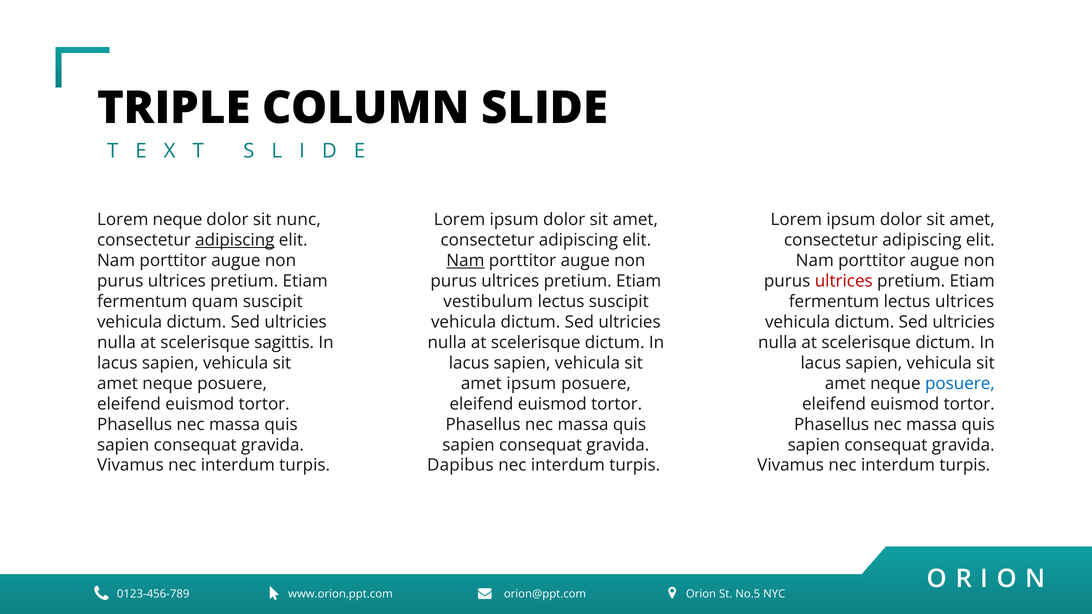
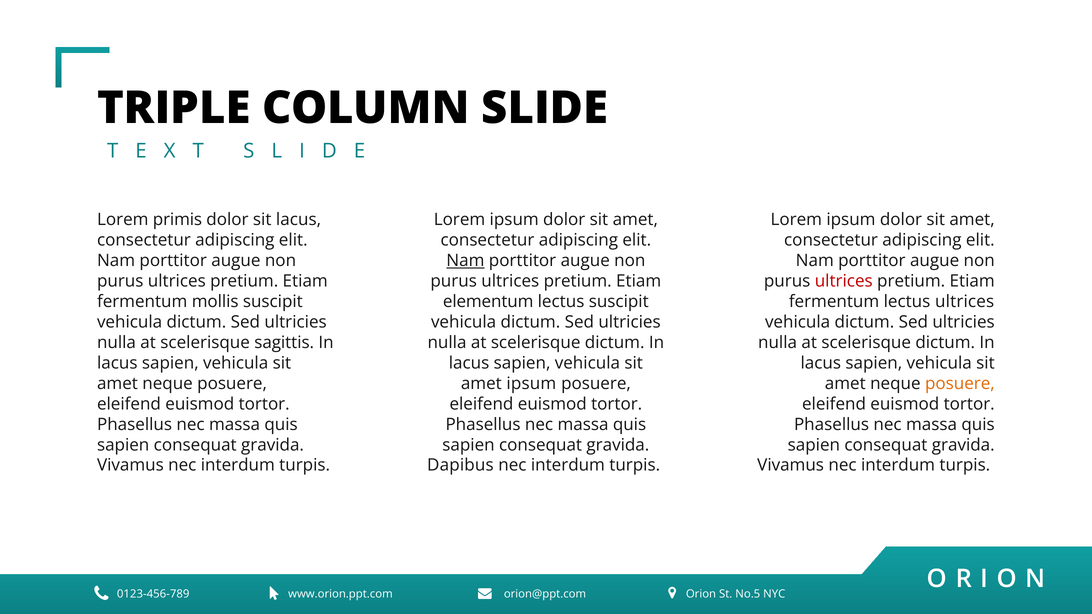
Lorem neque: neque -> primis (177, 220)
sit nunc: nunc -> lacus (299, 220)
adipiscing underline: present -> none (235, 240)
quam: quam -> mollis (215, 302)
vestibulum: vestibulum -> elementum (488, 302)
posuere colour: blue -> orange (960, 384)
